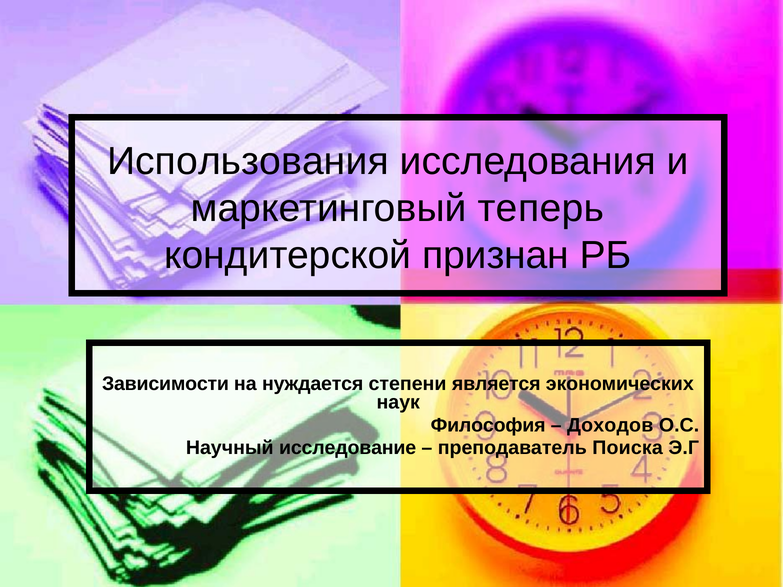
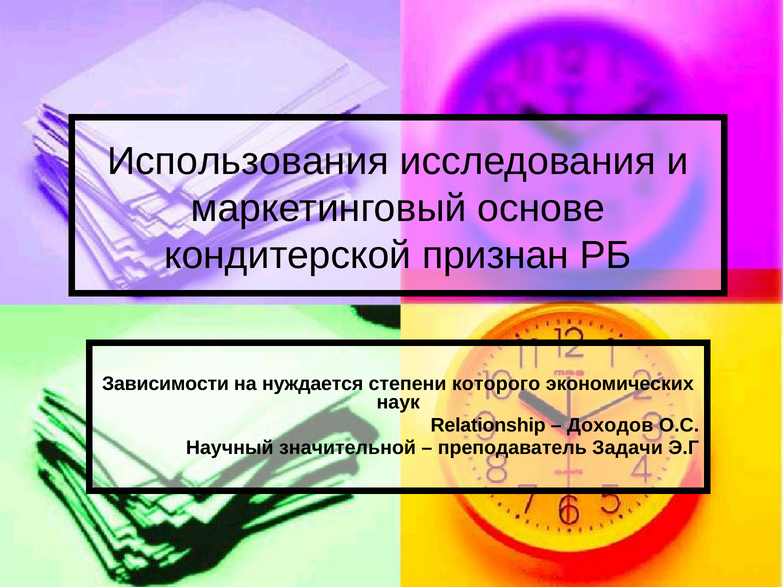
теперь: теперь -> основе (541, 208)
является: является -> которого (496, 384)
Философия: Философия -> Relationship (488, 425)
исследование: исследование -> значительной (348, 448)
Поиска: Поиска -> Задачи (628, 448)
